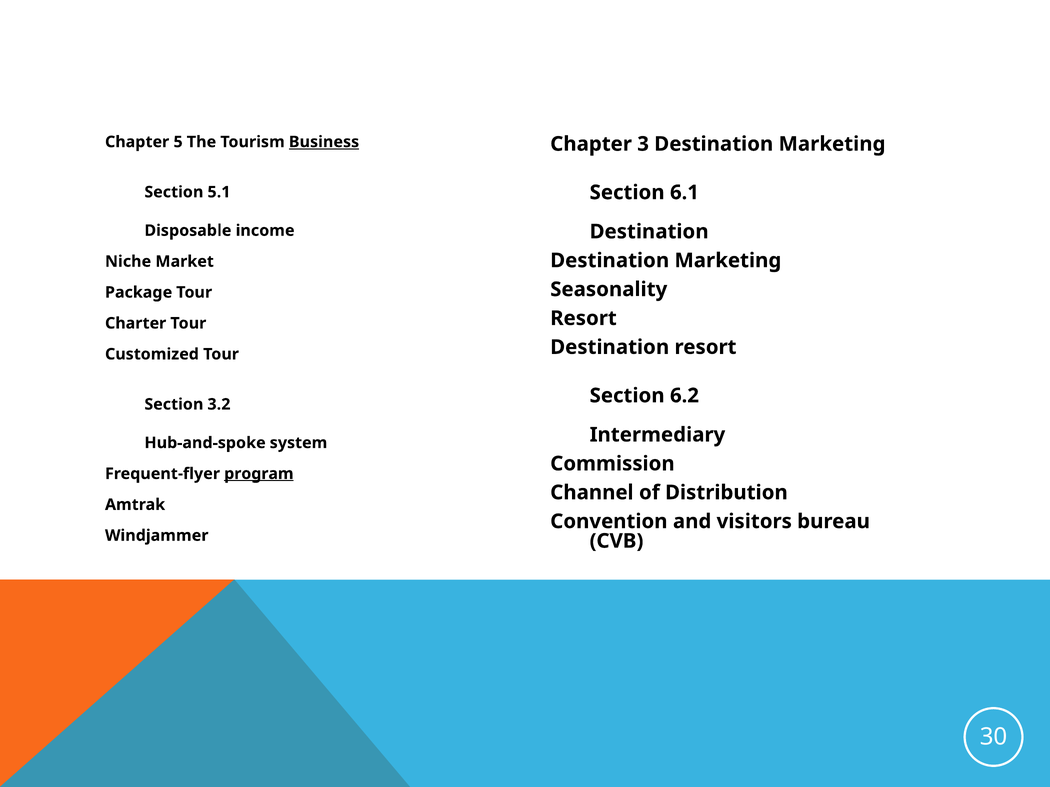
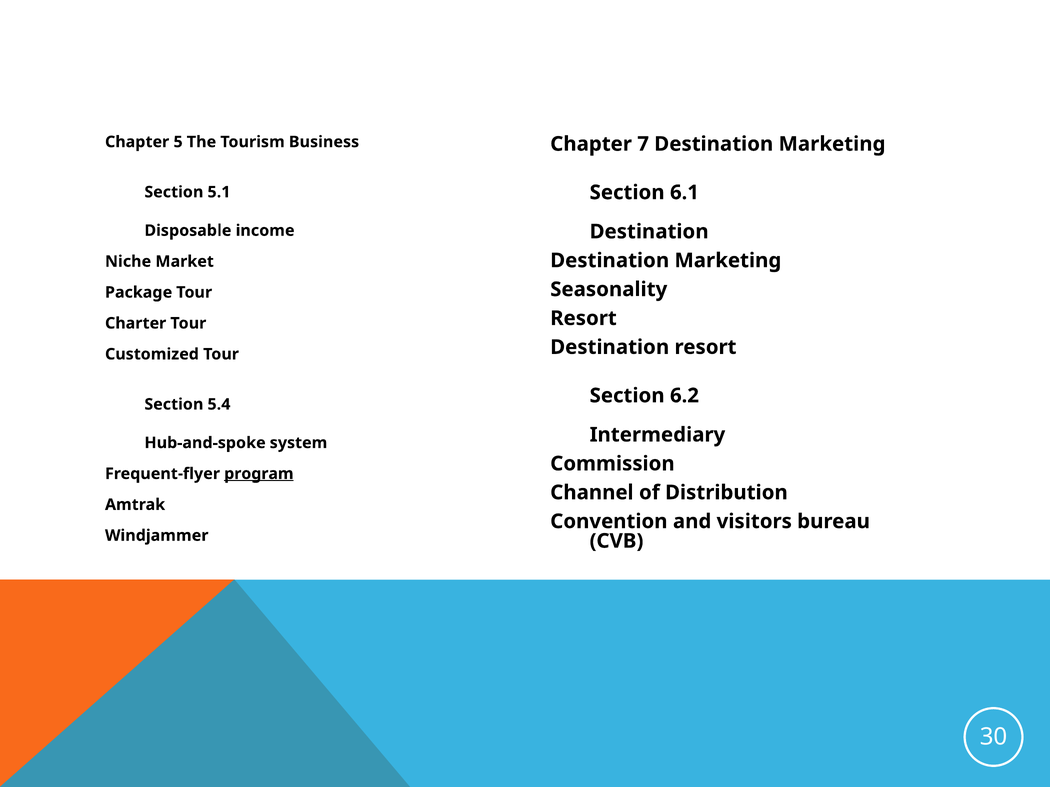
Business underline: present -> none (324, 142)
3: 3 -> 7 (643, 144)
3.2: 3.2 -> 5.4 (219, 405)
